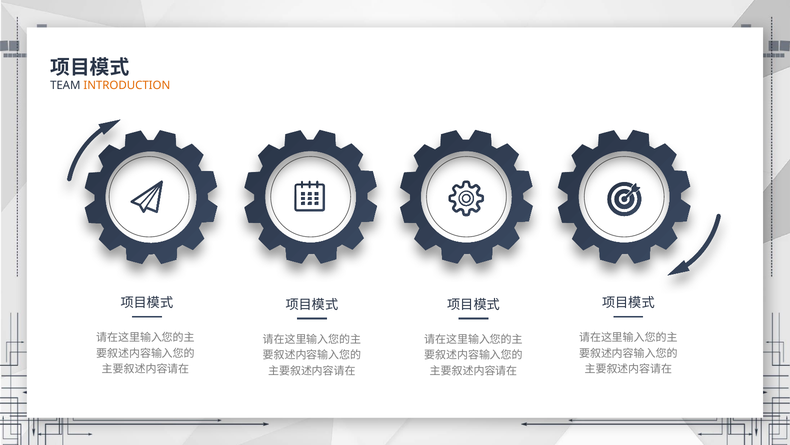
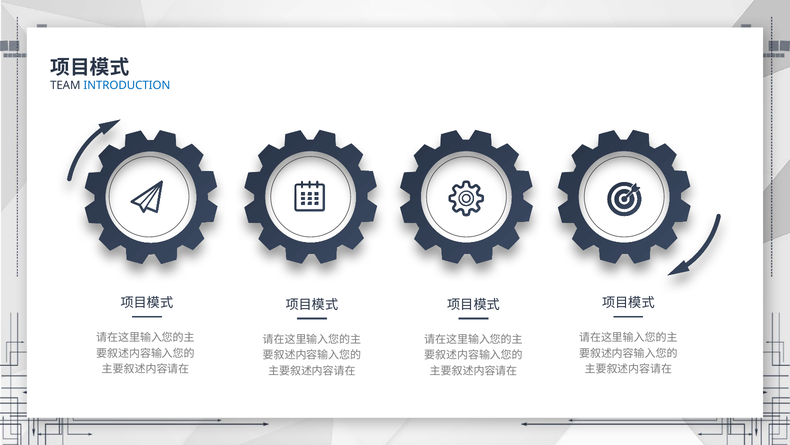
INTRODUCTION colour: orange -> blue (127, 85)
